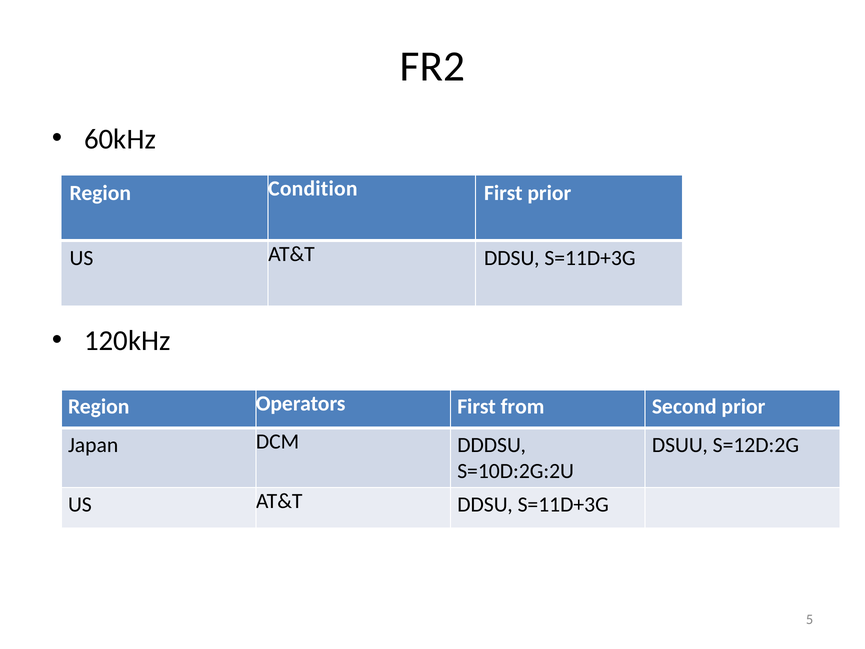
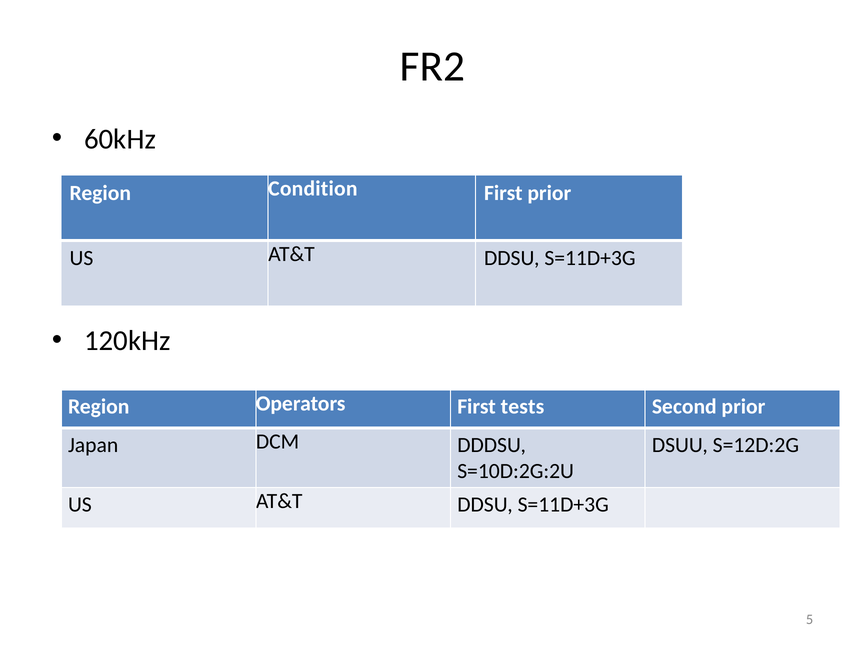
from: from -> tests (522, 407)
